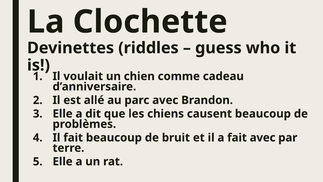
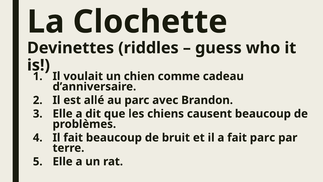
fait avec: avec -> parc (262, 137)
